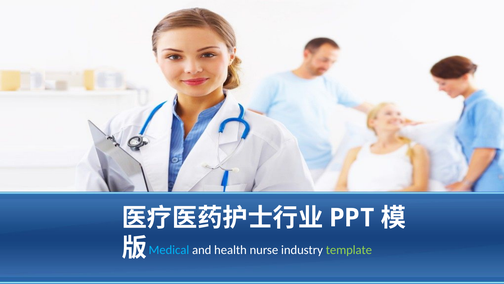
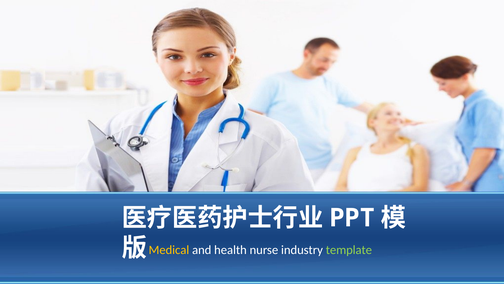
Medical colour: light blue -> yellow (169, 250)
